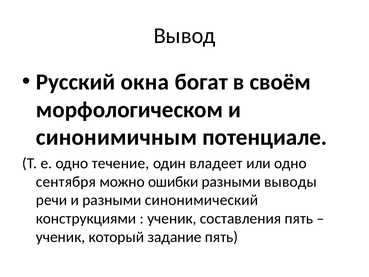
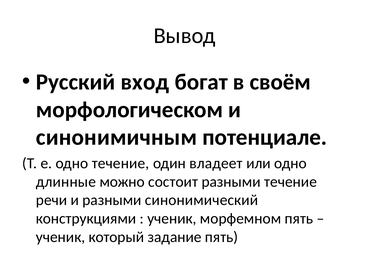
окна: окна -> вход (145, 82)
сентября: сентября -> длинные (66, 182)
ошибки: ошибки -> состоит (173, 182)
разными выводы: выводы -> течение (291, 182)
составления: составления -> морфемном (241, 218)
